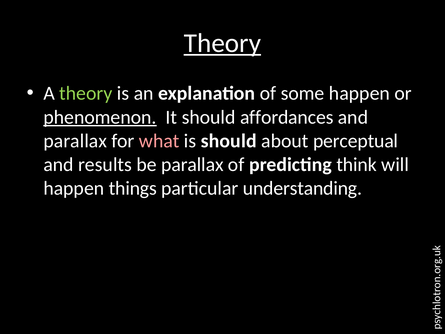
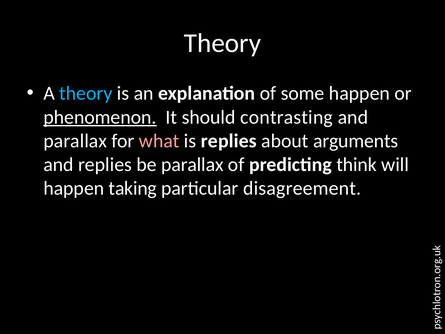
Theory underline: present -> none (222, 43)
theory colour: light green -> light blue (86, 93)
affordances: affordances -> contrasting (287, 117)
is should: should -> replies (229, 141)
perceptual: perceptual -> arguments (356, 141)
and results: results -> replies (105, 165)
things: things -> taking (133, 188)
understanding: understanding -> disagreement (302, 188)
